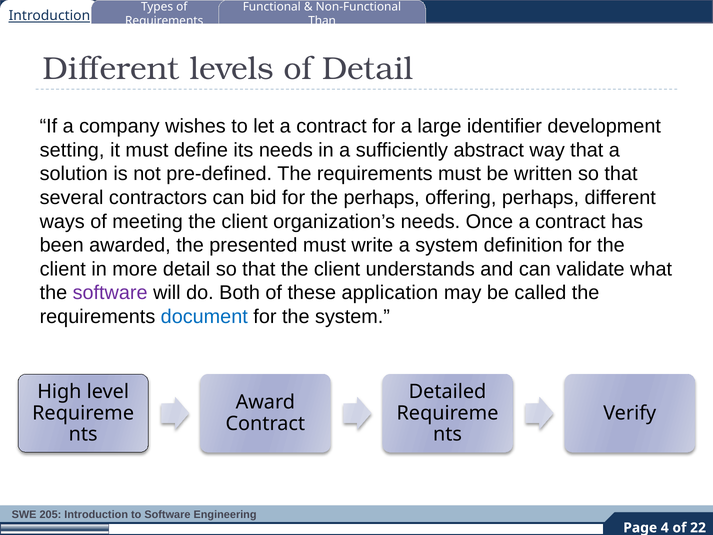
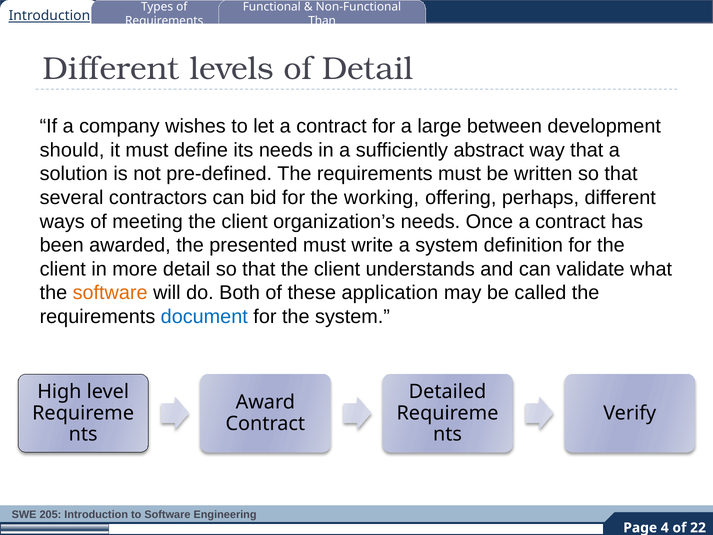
identifier: identifier -> between (504, 126)
setting: setting -> should (72, 150)
the perhaps: perhaps -> working (382, 198)
software colour: purple -> orange (110, 293)
